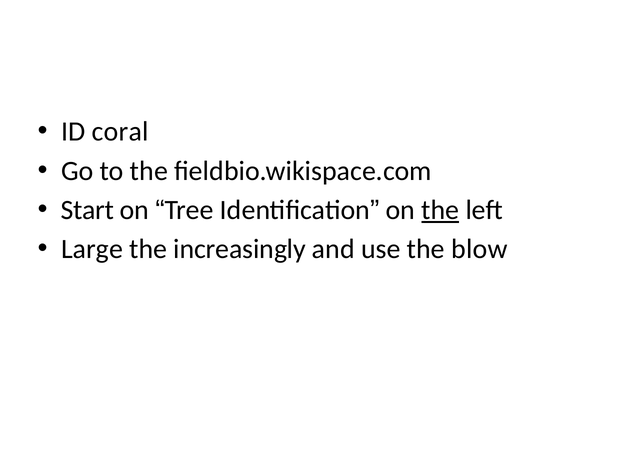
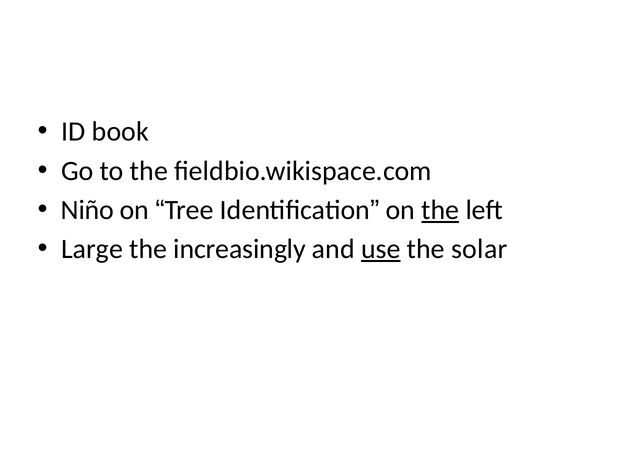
coral: coral -> book (120, 132)
Start: Start -> Niño (87, 210)
use underline: none -> present (381, 249)
blow: blow -> solar (479, 249)
